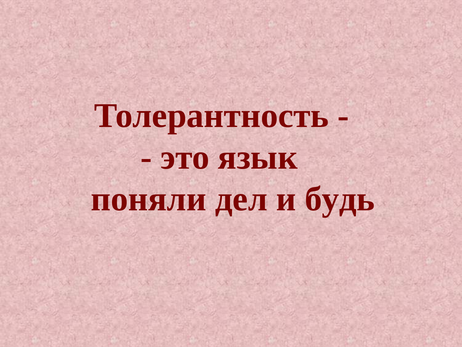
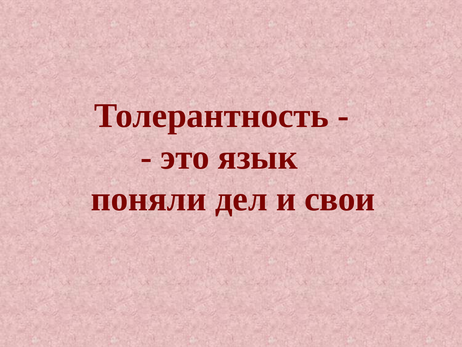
будь: будь -> свои (340, 199)
